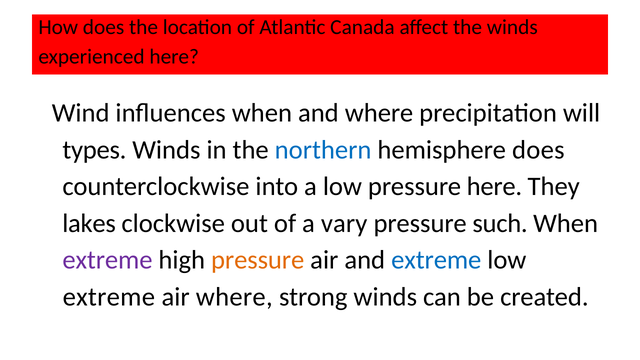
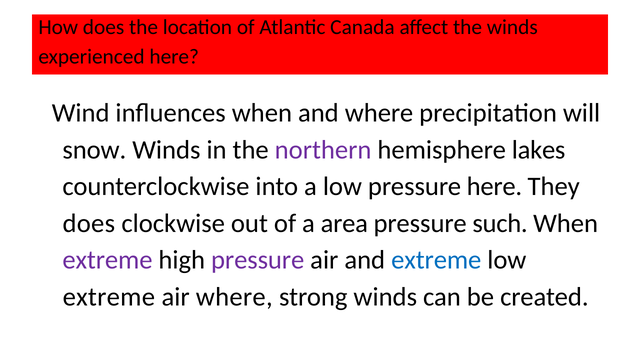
types: types -> snow (94, 150)
northern colour: blue -> purple (323, 150)
hemisphere does: does -> lakes (539, 150)
lakes: lakes -> does (89, 223)
vary: vary -> area (344, 223)
pressure colour: orange -> purple (258, 260)
